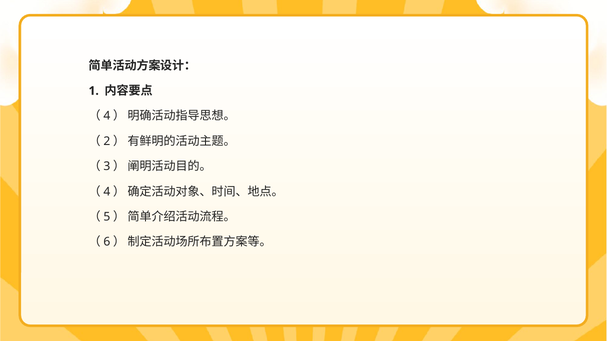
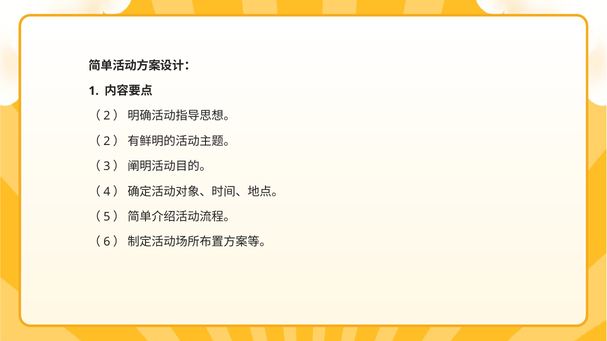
4: 4 -> 2 (107, 116)
